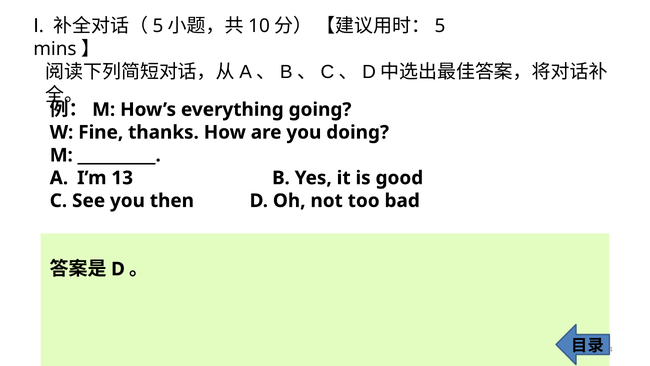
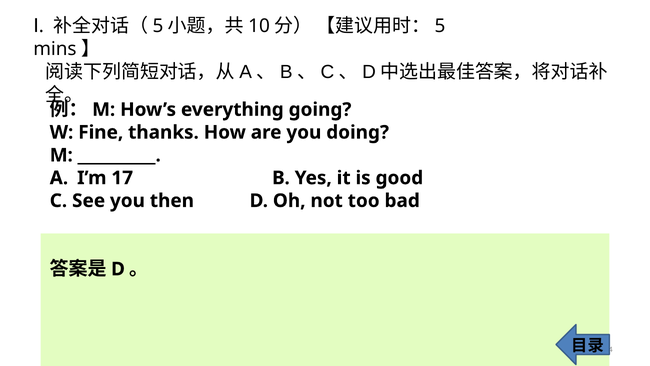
13: 13 -> 17 (122, 178)
